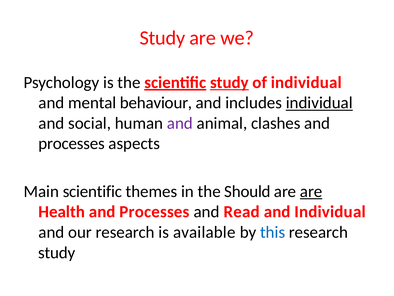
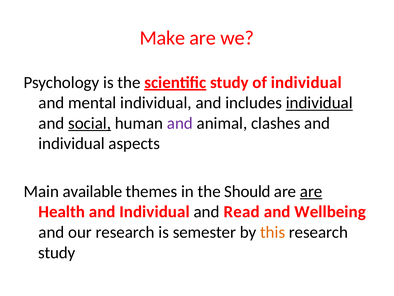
Study: Study -> Make (162, 38)
study underline: present -> none (229, 82)
mental behaviour: behaviour -> individual (156, 103)
social underline: none -> present (90, 123)
processes: processes -> individual (72, 143)
Main scientific: scientific -> available (92, 191)
Health and Processes: Processes -> Individual (155, 212)
and Individual: Individual -> Wellbeing (330, 212)
available: available -> semester (204, 232)
this colour: blue -> orange (273, 232)
